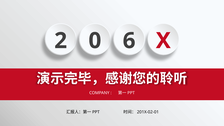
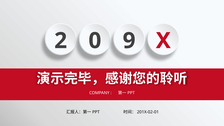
6: 6 -> 9 (129, 41)
